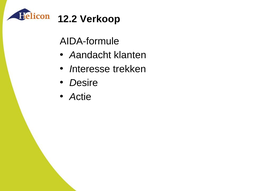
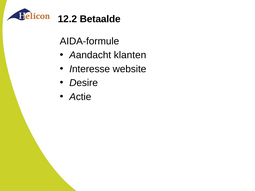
Verkoop: Verkoop -> Betaalde (100, 19)
trekken: trekken -> website (130, 69)
